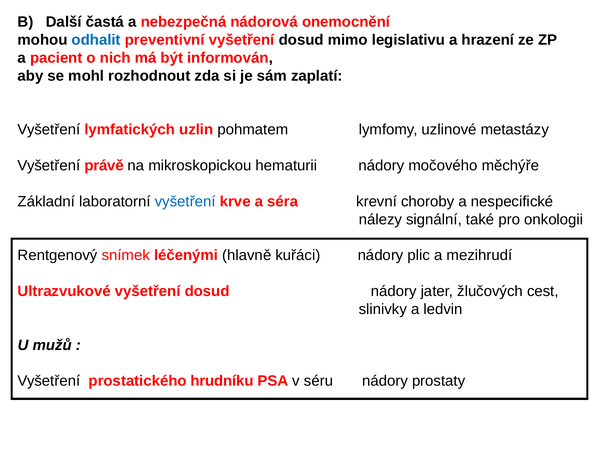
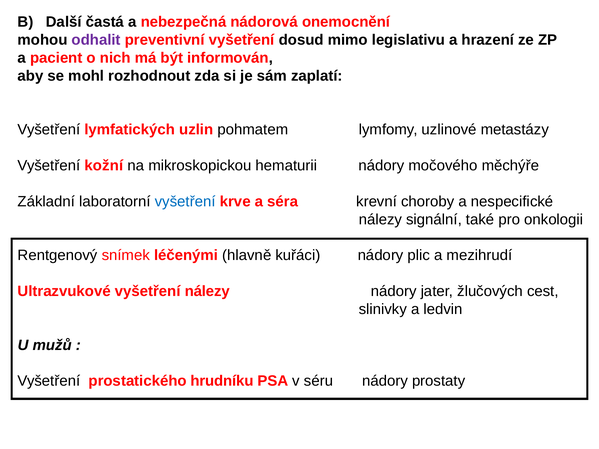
odhalit colour: blue -> purple (96, 40)
právě: právě -> kožní (104, 166)
Ultrazvukové vyšetření dosud: dosud -> nálezy (207, 291)
